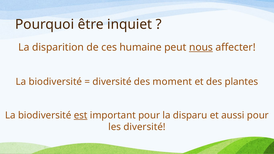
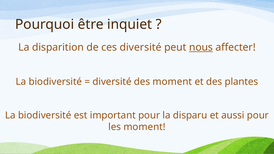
ces humaine: humaine -> diversité (141, 47)
est underline: present -> none (81, 115)
les diversité: diversité -> moment (144, 127)
